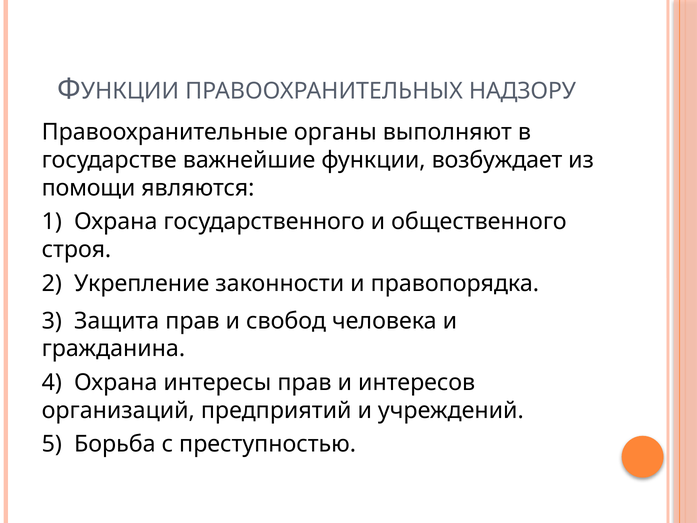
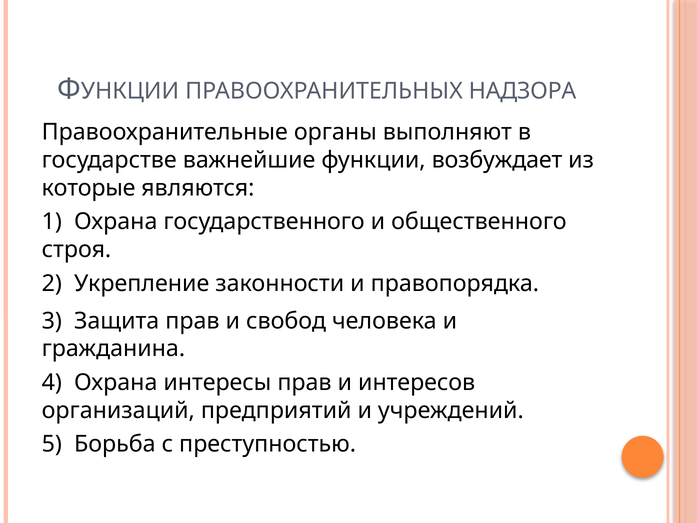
НАДЗОРУ: НАДЗОРУ -> НАДЗОРА (523, 91)
помощи: помощи -> которые (89, 188)
